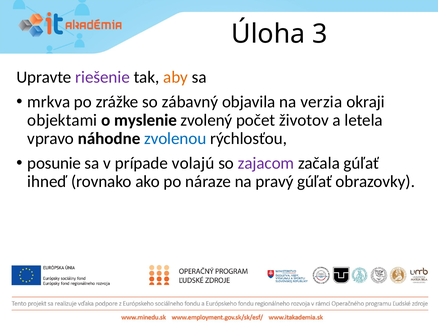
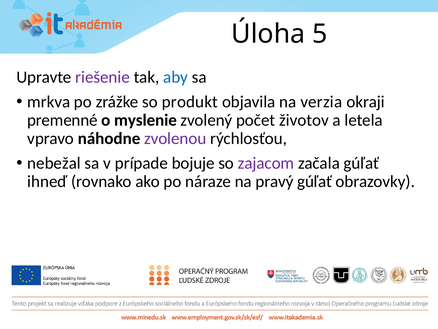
3: 3 -> 5 (320, 34)
aby colour: orange -> blue (176, 77)
zábavný: zábavný -> produkt (190, 102)
objektami: objektami -> premenné (62, 120)
zvolenou colour: blue -> purple (175, 138)
posunie: posunie -> nebežal (54, 163)
volajú: volajú -> bojuje (193, 163)
